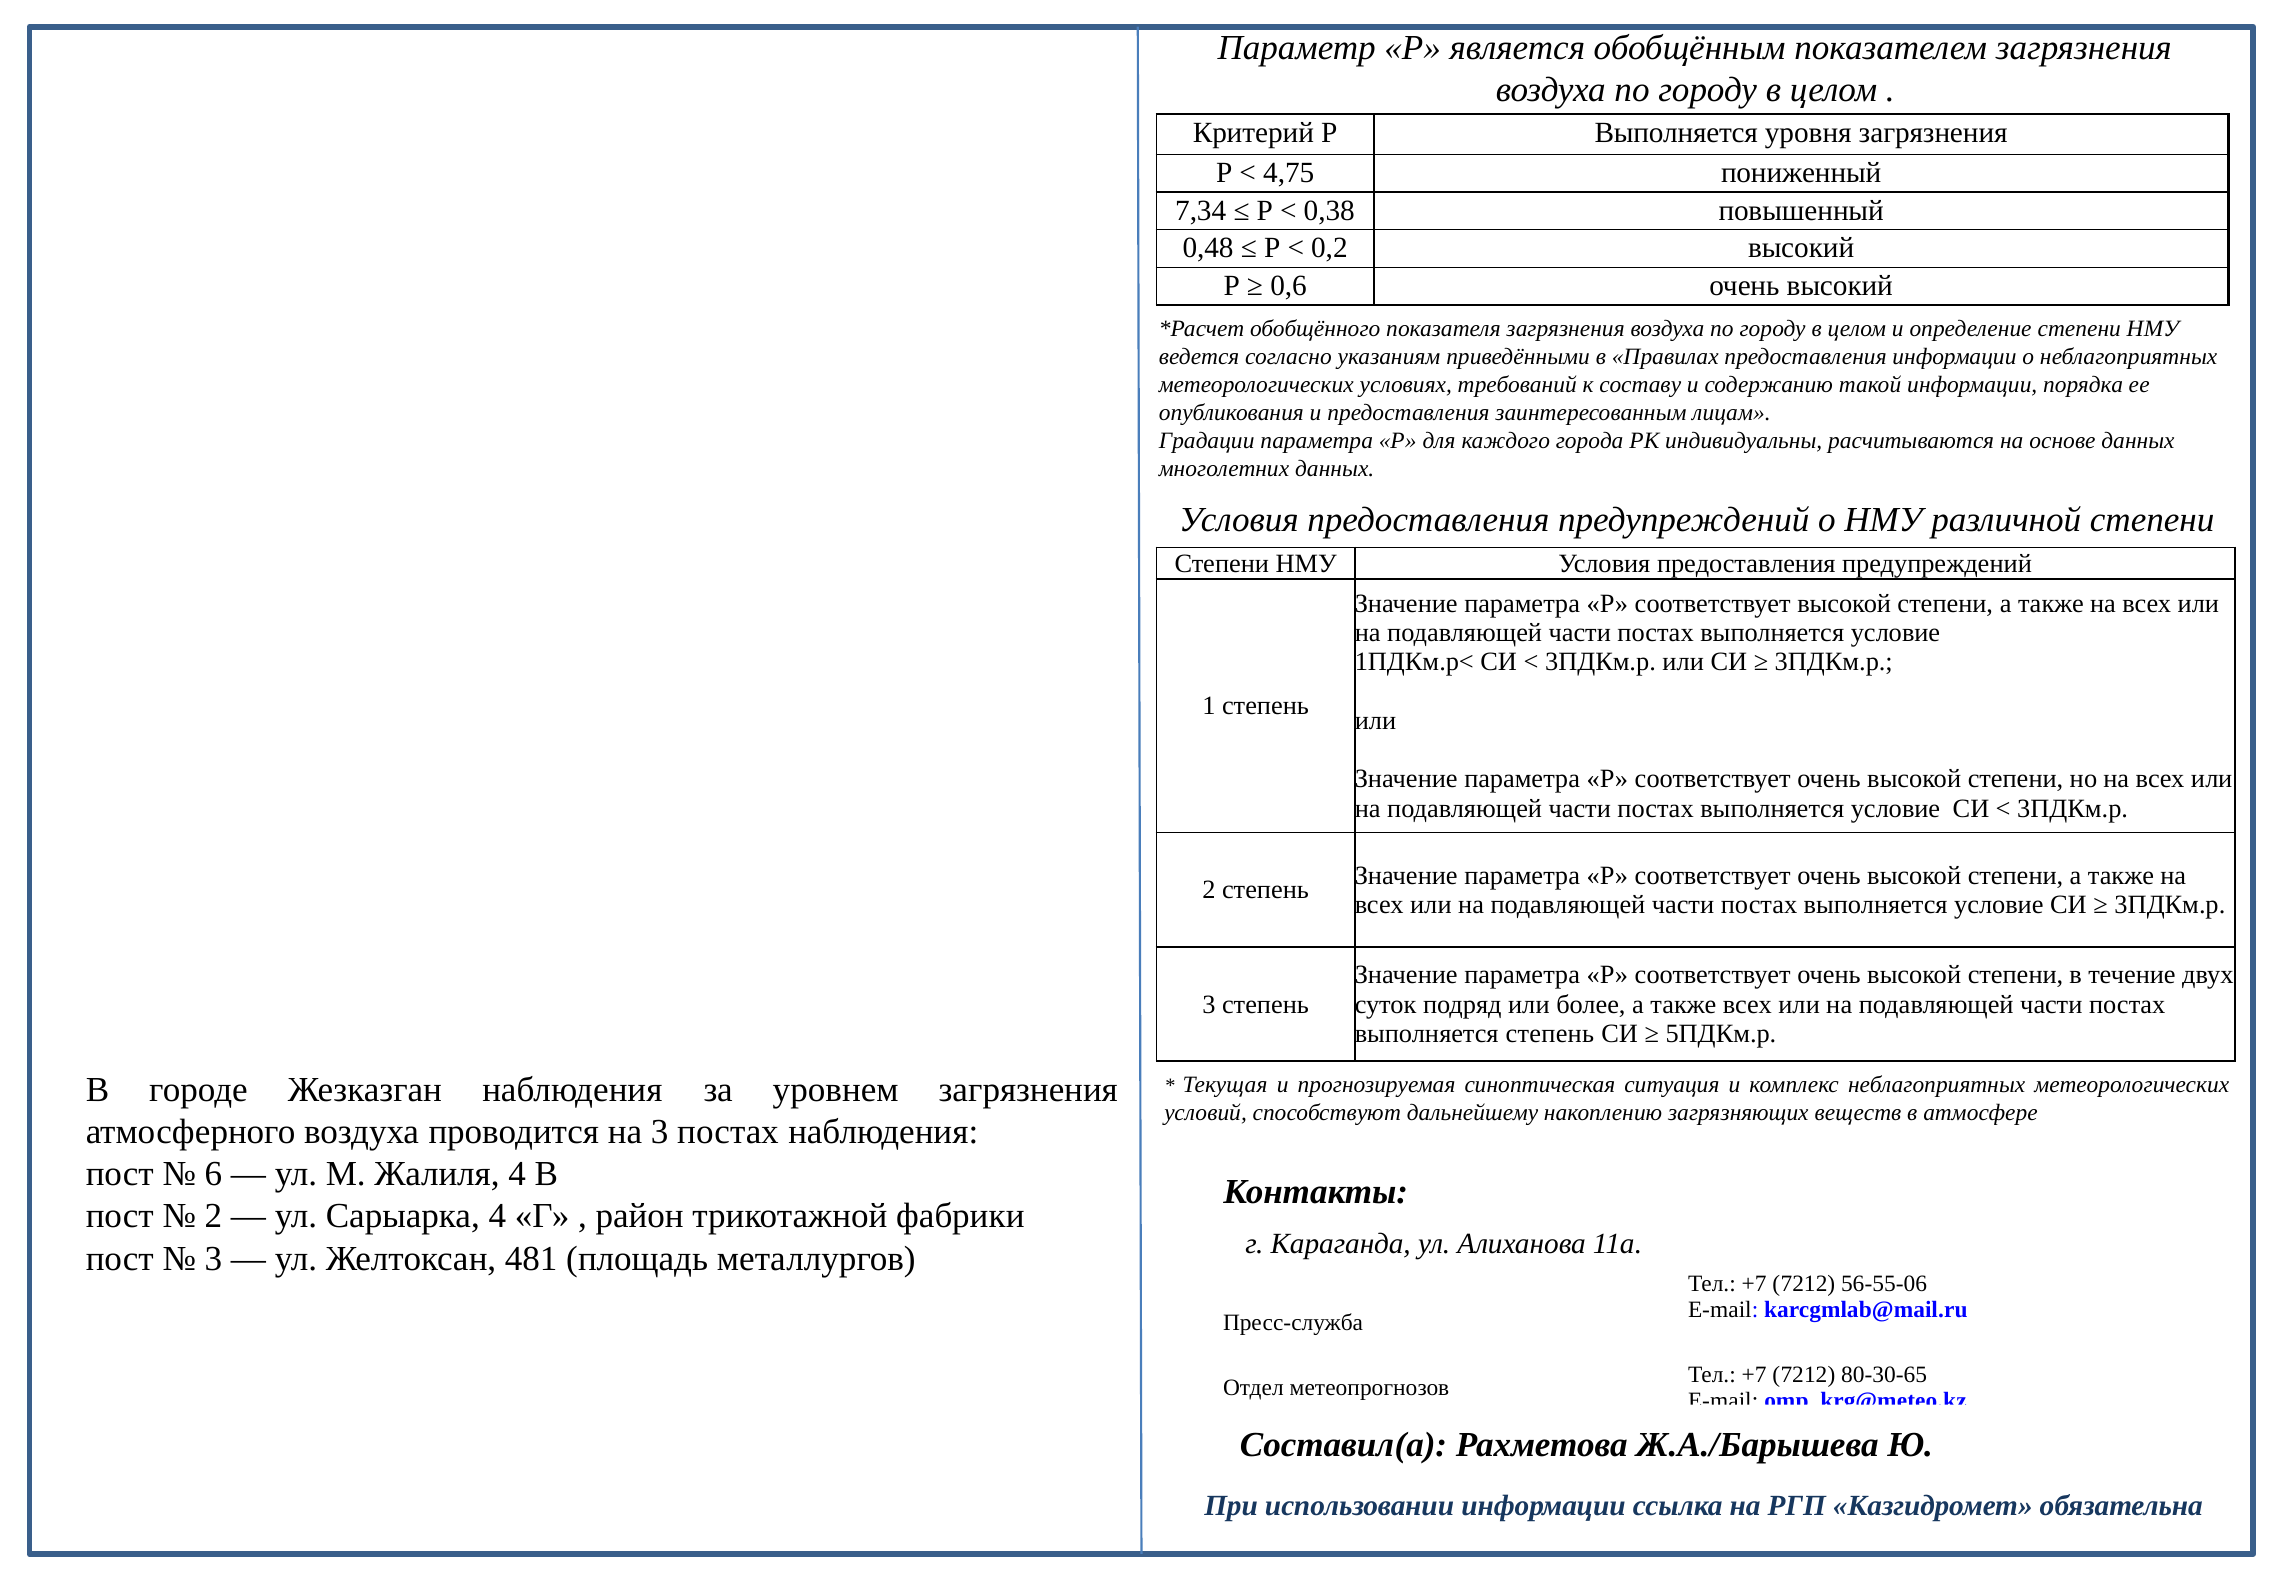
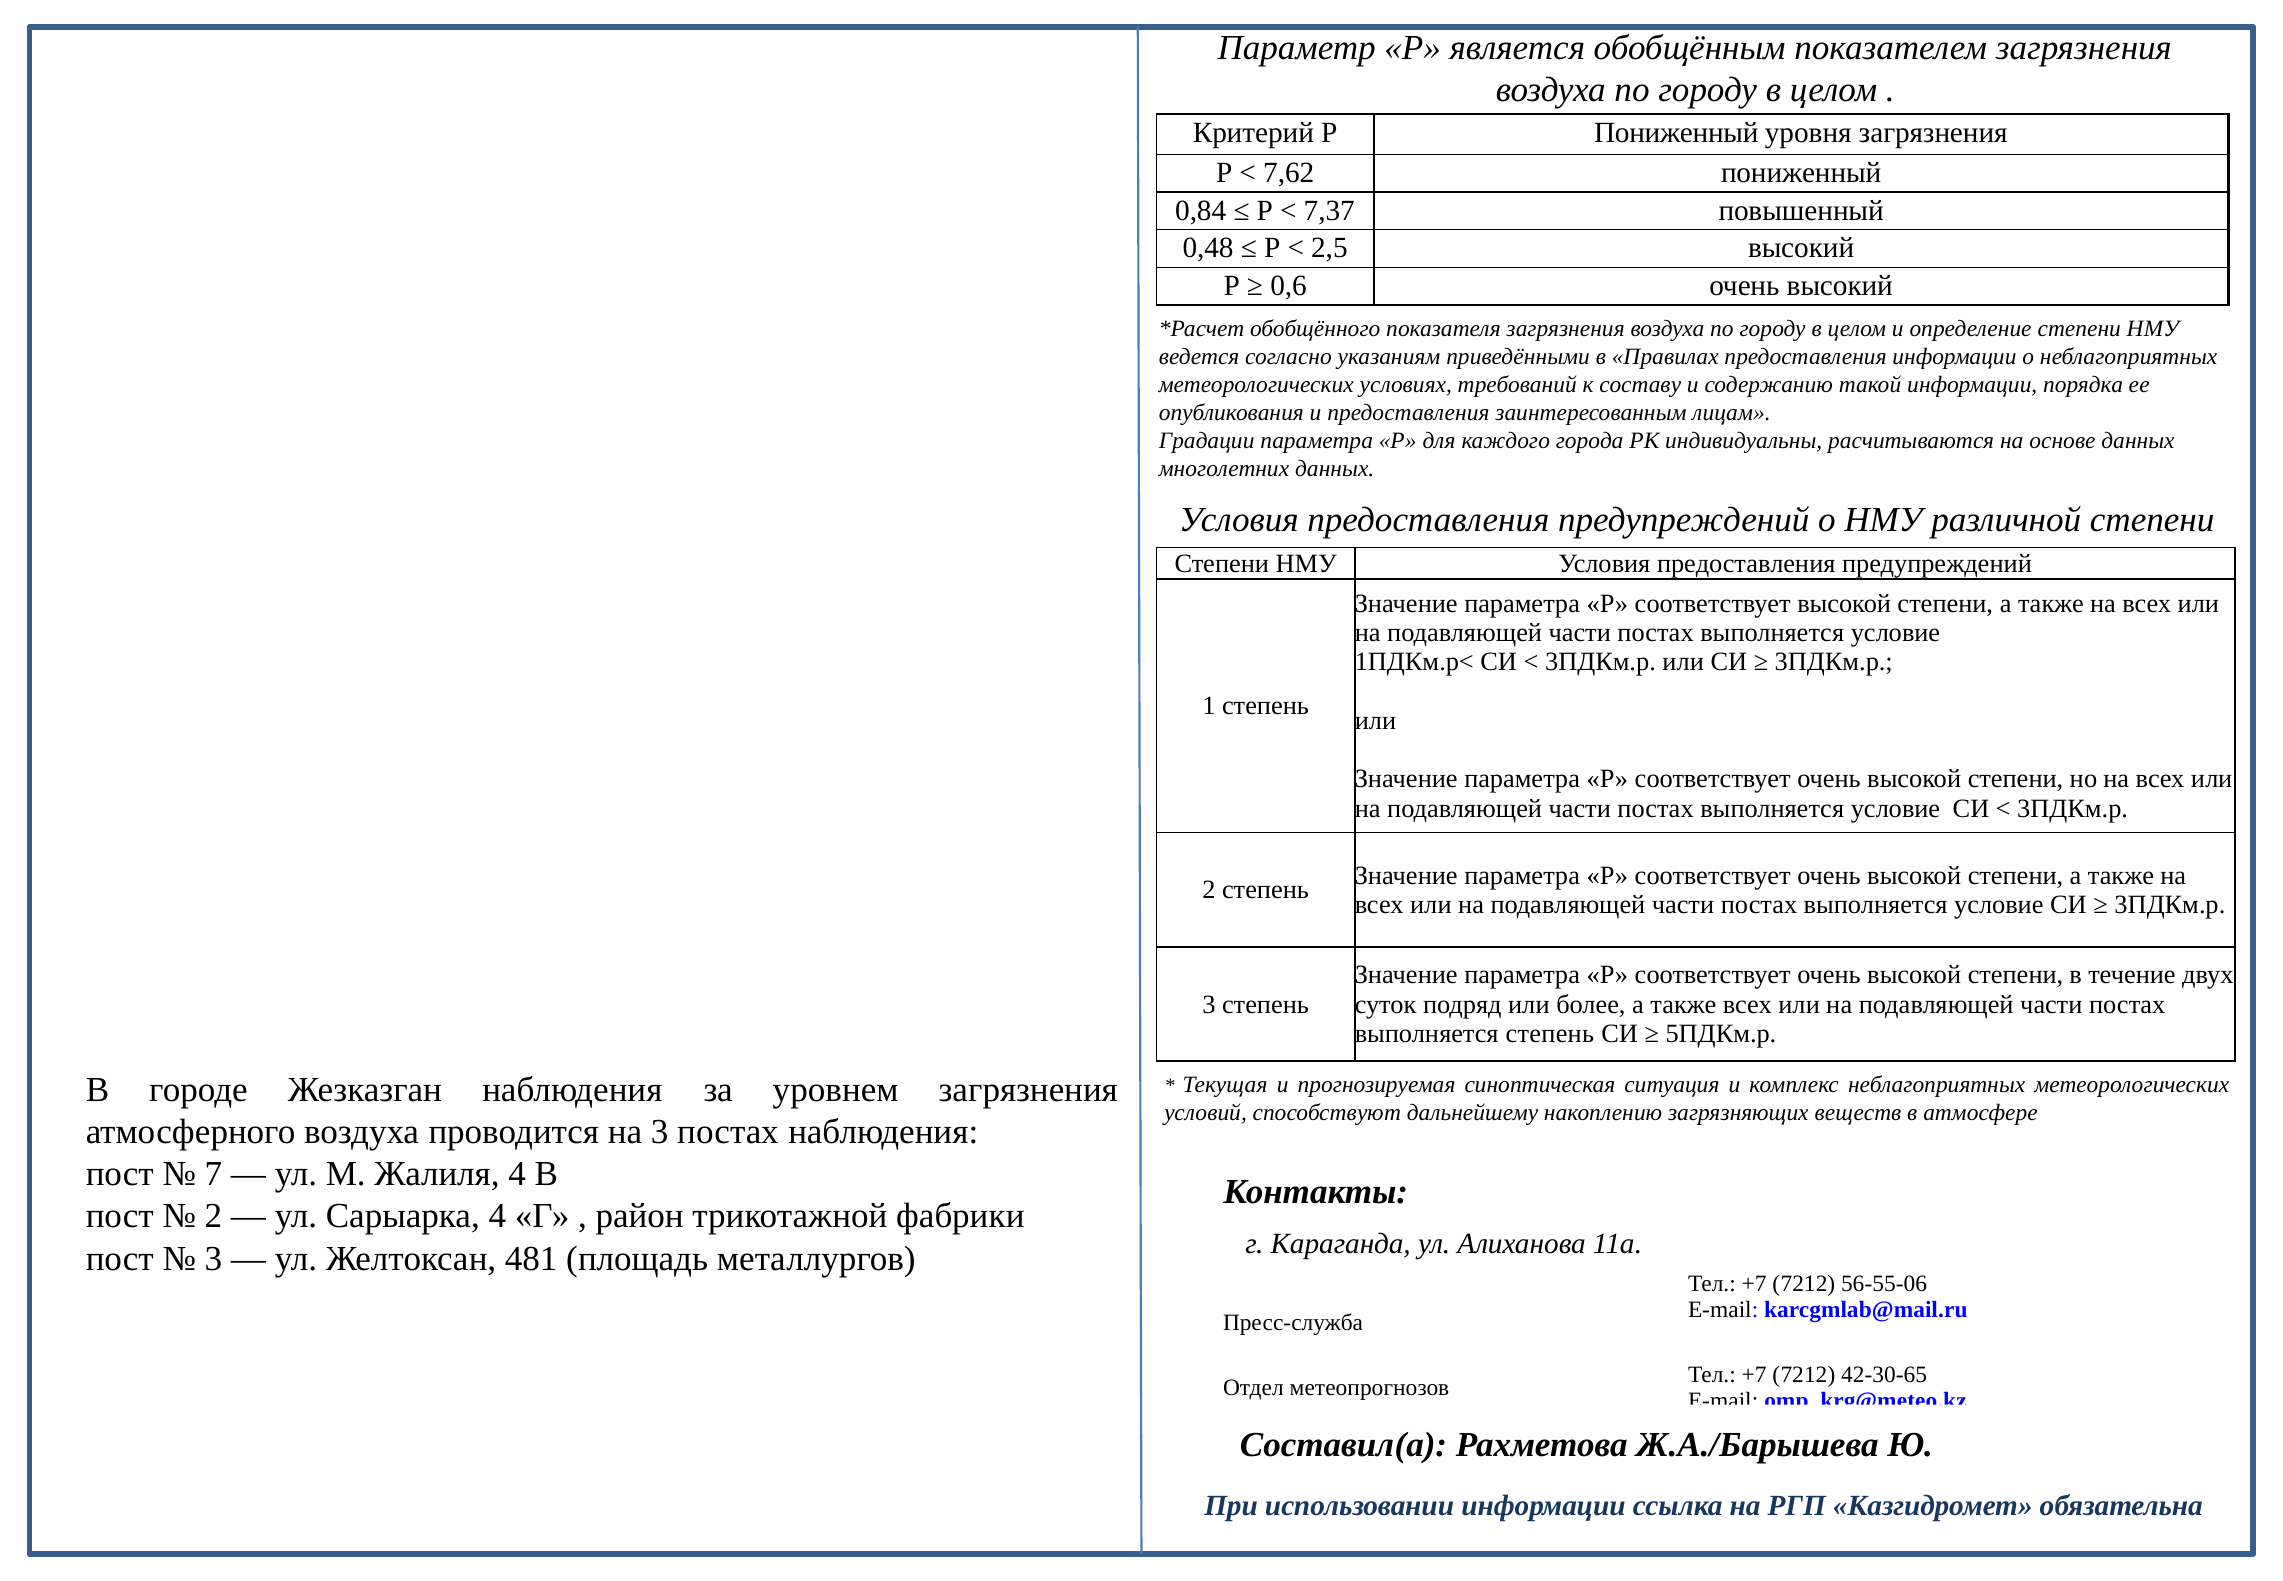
Р Выполняется: Выполняется -> Пониженный (1676, 132)
4,75: 4,75 -> 7,62 (1289, 173)
7,34: 7,34 -> 0,84 (1201, 210)
0,38: 0,38 -> 7,37 (1329, 210)
0,2: 0,2 -> 2,5 (1329, 248)
6: 6 -> 7 (213, 1174)
80-30-65: 80-30-65 -> 42-30-65 (1884, 1375)
